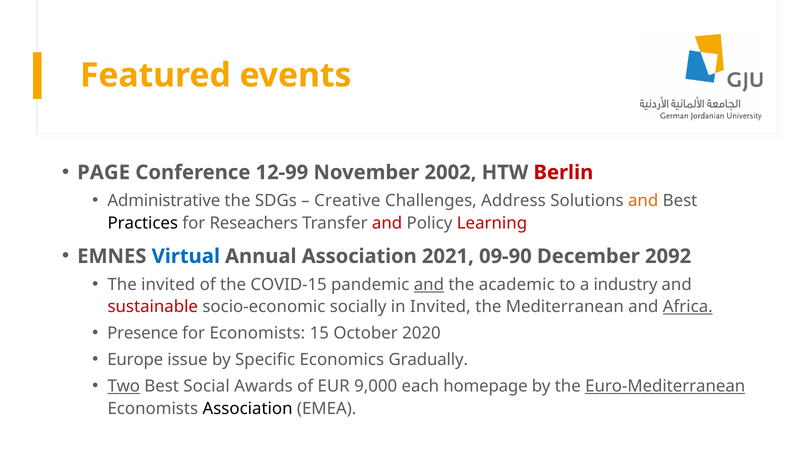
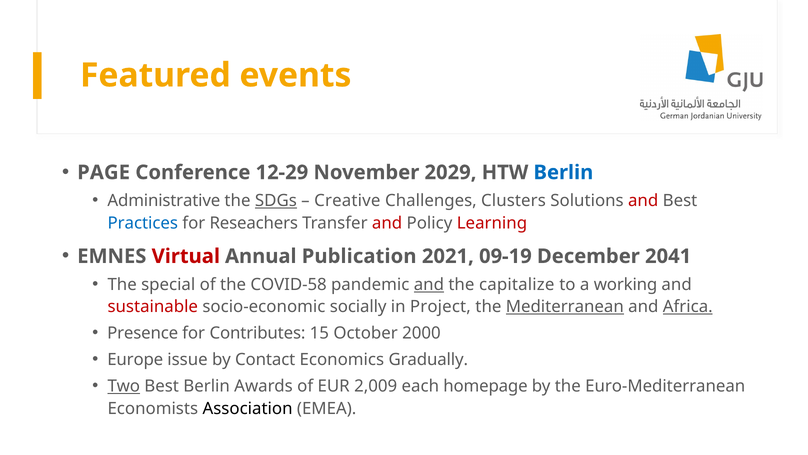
12-99: 12-99 -> 12-29 (282, 172)
2002: 2002 -> 2029 (450, 172)
Berlin colour: red -> blue (563, 172)
SDGs underline: none -> present (276, 200)
Address: Address -> Clusters (513, 200)
and colour: orange -> red (643, 200)
Practices colour: black -> blue (143, 223)
Virtual colour: blue -> red (186, 256)
Annual Association: Association -> Publication (359, 256)
09-90: 09-90 -> 09-19 (505, 256)
2092: 2092 -> 2041 (668, 256)
The invited: invited -> special (168, 284)
COVID-15: COVID-15 -> COVID-58 (289, 284)
academic: academic -> capitalize (517, 284)
industry: industry -> working (626, 284)
in Invited: Invited -> Project (440, 306)
Mediterranean underline: none -> present (565, 306)
for Economists: Economists -> Contributes (257, 333)
2020: 2020 -> 2000 (421, 333)
Specific: Specific -> Contact (265, 359)
Best Social: Social -> Berlin (207, 386)
9,000: 9,000 -> 2,009 (376, 386)
Euro-Mediterranean underline: present -> none (665, 386)
